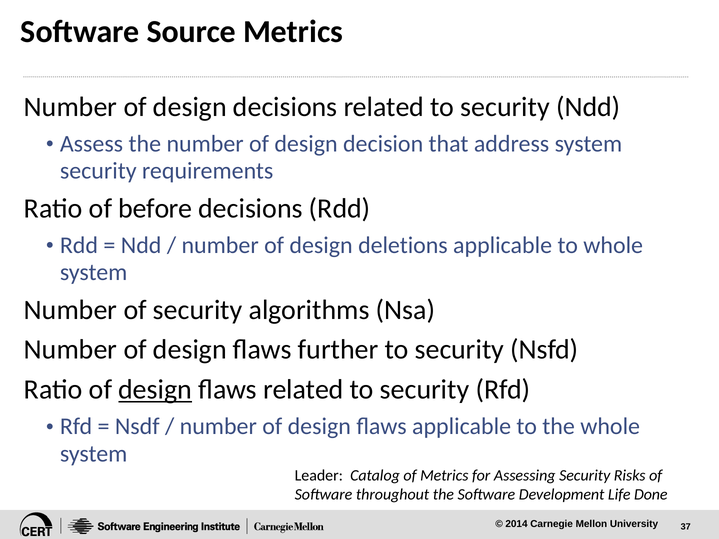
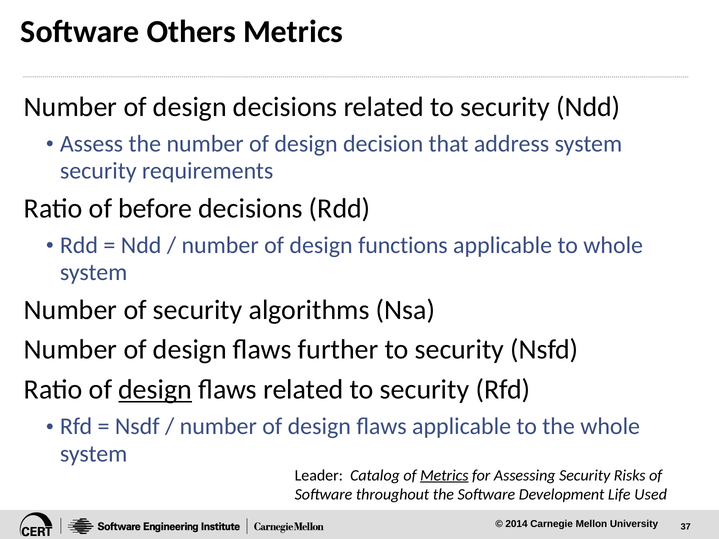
Source: Source -> Others (191, 32)
deletions: deletions -> functions (403, 245)
Metrics underline: none -> present (444, 476)
Done: Done -> Used (651, 495)
